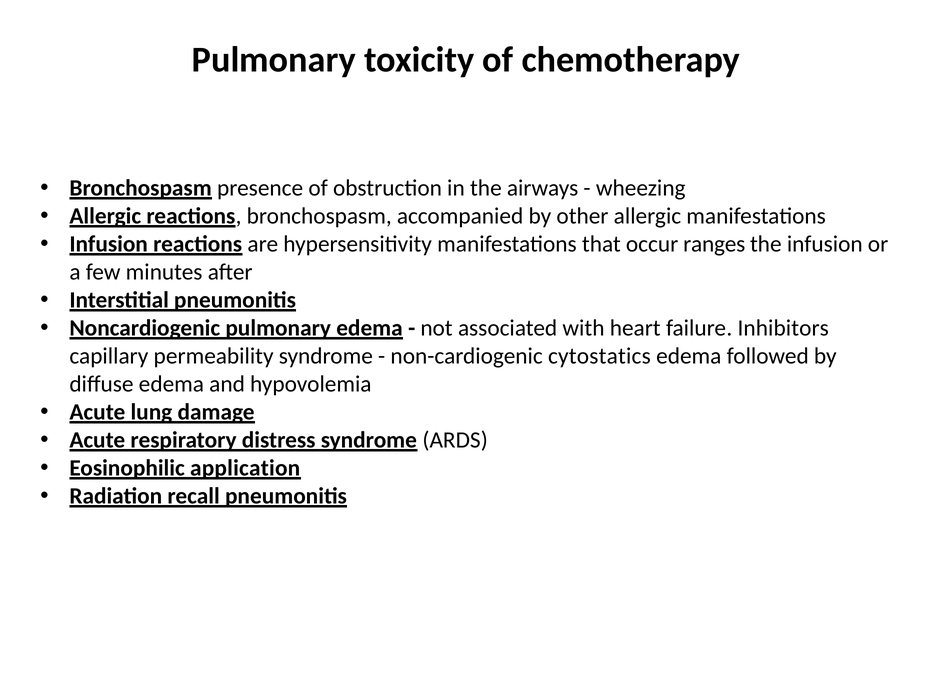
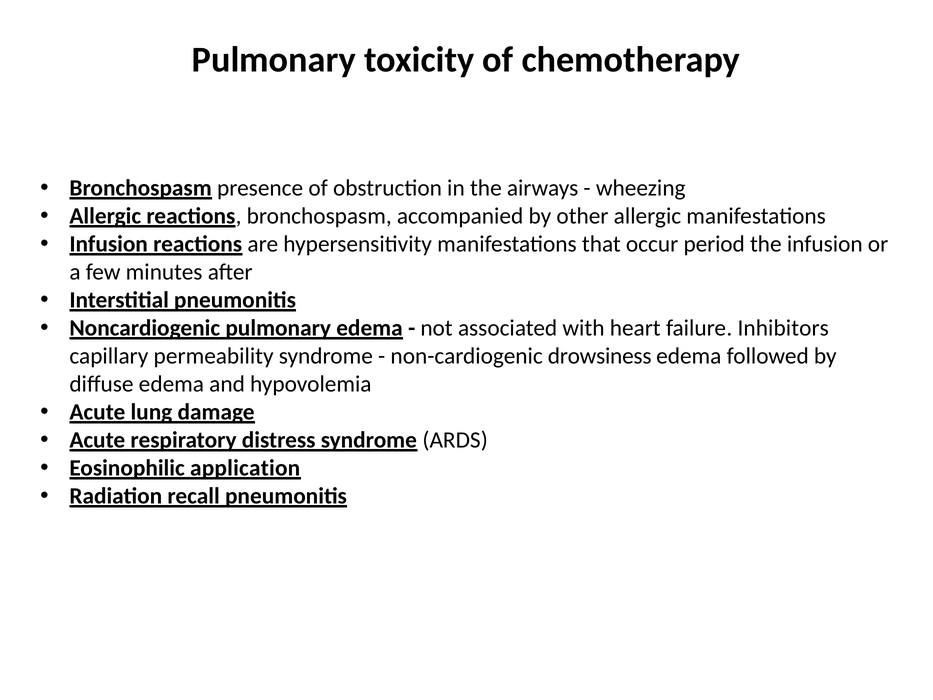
ranges: ranges -> period (714, 244)
cytostatics: cytostatics -> drowsiness (600, 356)
